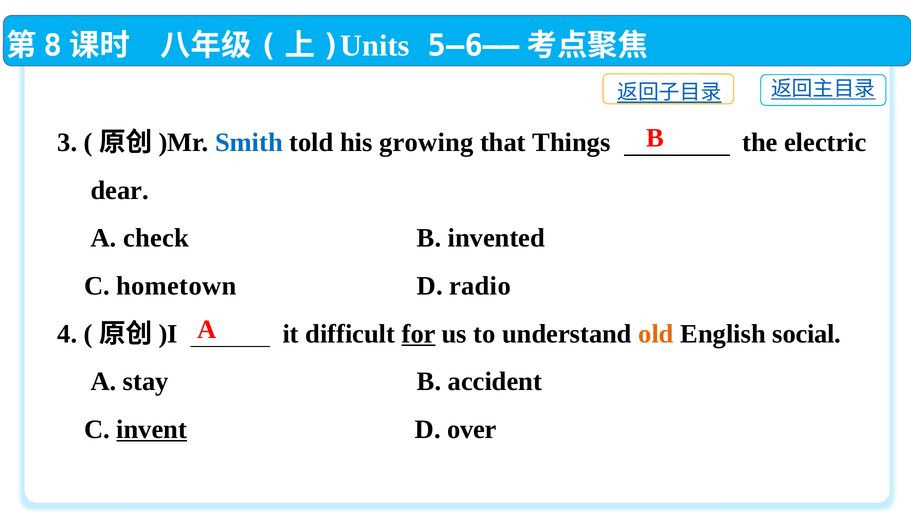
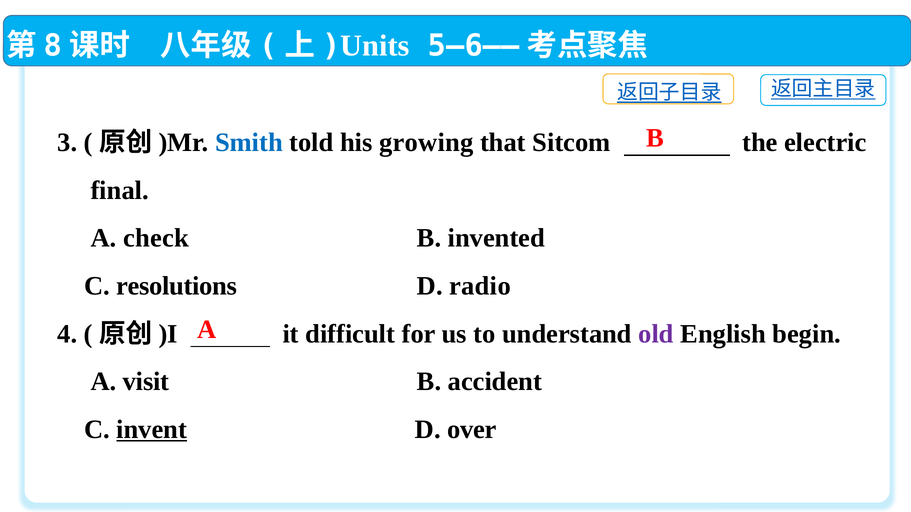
Things: Things -> Sitcom (572, 143)
dear: dear -> final (120, 191)
hometown: hometown -> resolutions (177, 286)
for underline: present -> none (419, 334)
old colour: orange -> purple (656, 334)
social: social -> begin (807, 334)
stay: stay -> visit (146, 382)
